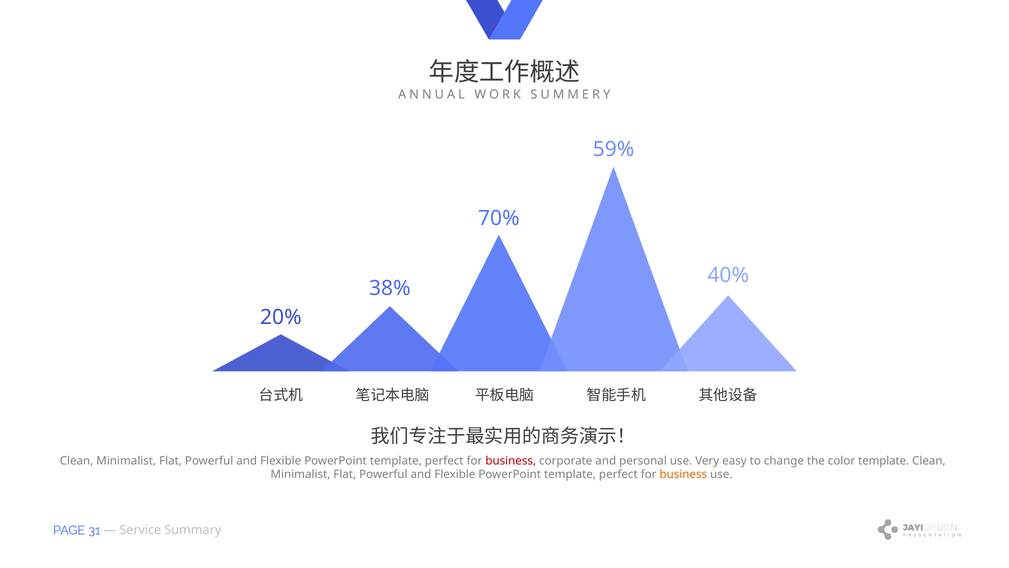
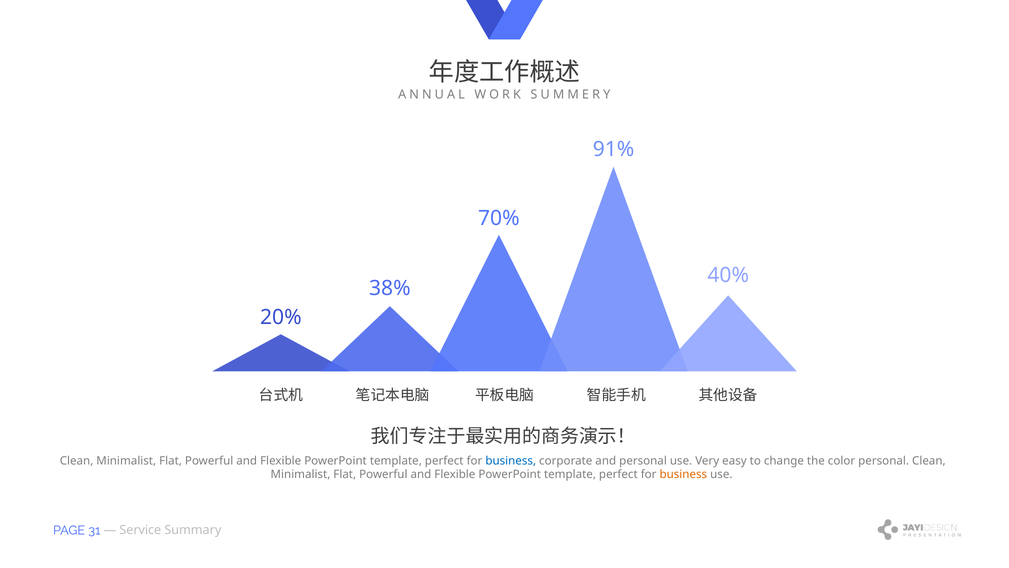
59%: 59% -> 91% (614, 149)
business colour: red -> blue (511, 460)
color template: template -> personal (884, 460)
